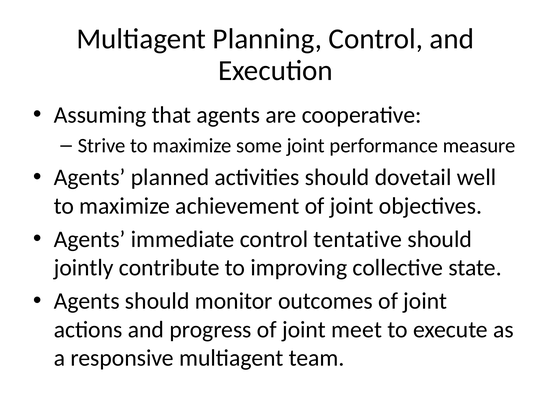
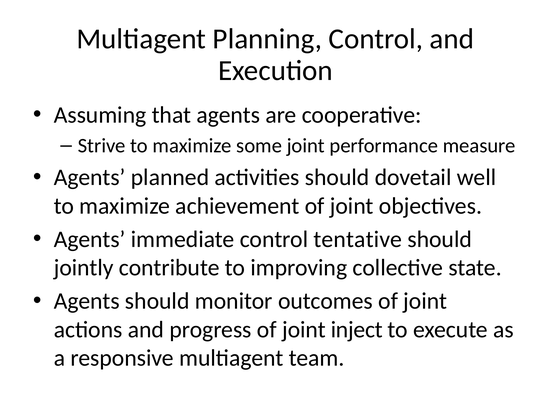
meet: meet -> inject (357, 330)
